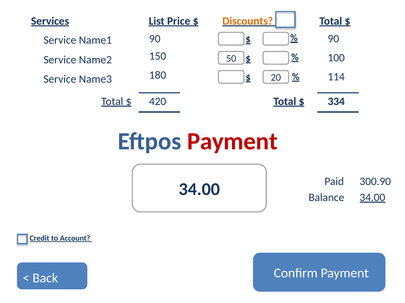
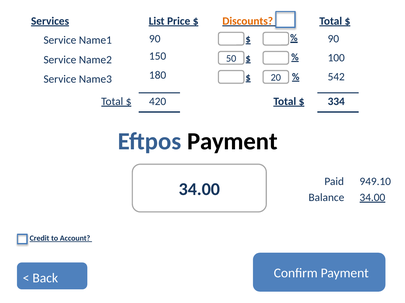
114: 114 -> 542 (336, 77)
Payment colour: red -> black (232, 142)
300.90: 300.90 -> 949.10 (375, 182)
